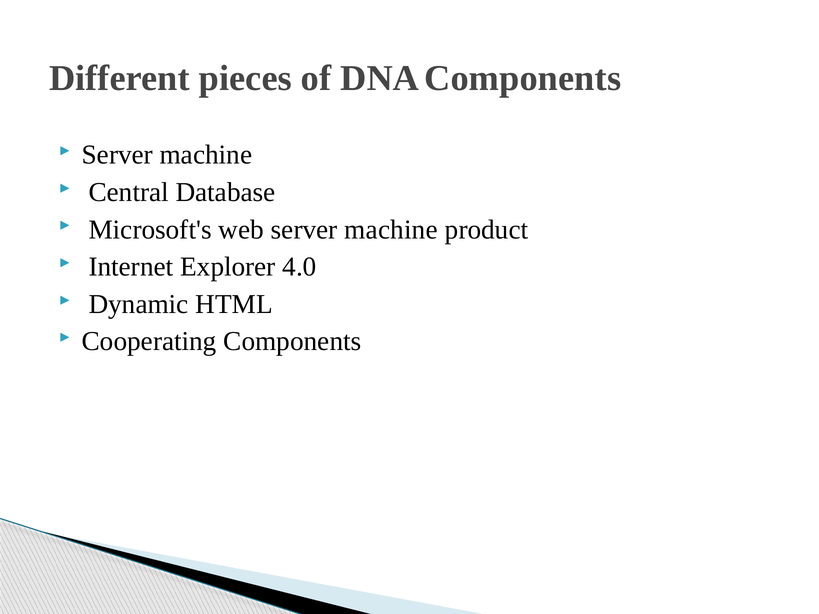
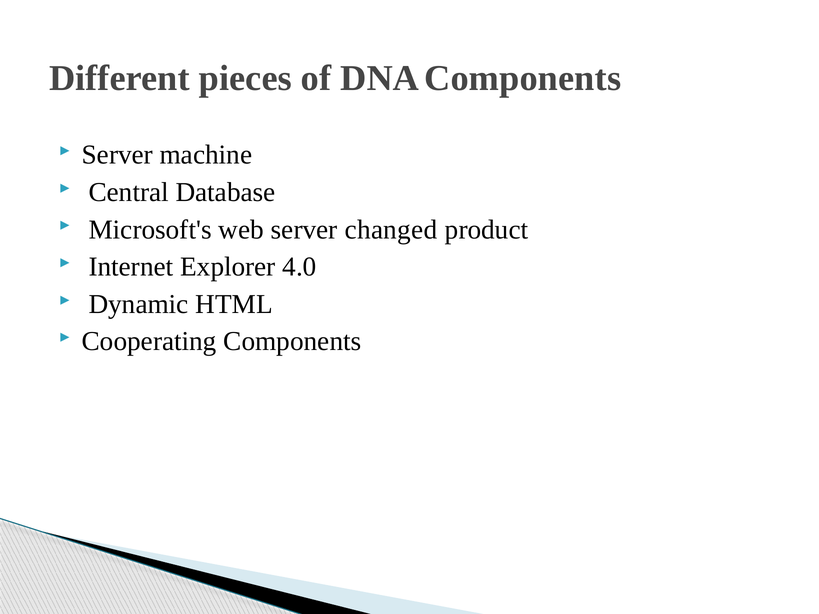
web server machine: machine -> changed (391, 230)
